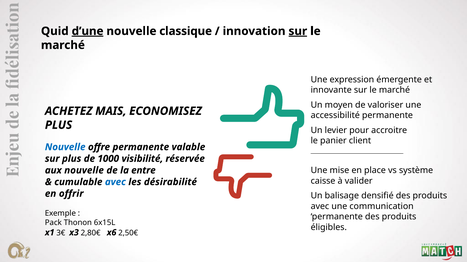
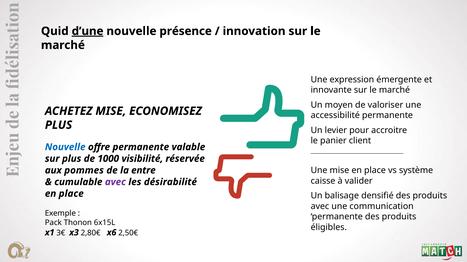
classique: classique -> présence (186, 31)
sur underline: present -> none (298, 31)
ACHETEZ MAIS: MAIS -> MISE (111, 111)
aux nouvelle: nouvelle -> pommes (84, 171)
avec colour: blue -> purple (115, 182)
offrir: offrir -> place (71, 194)
